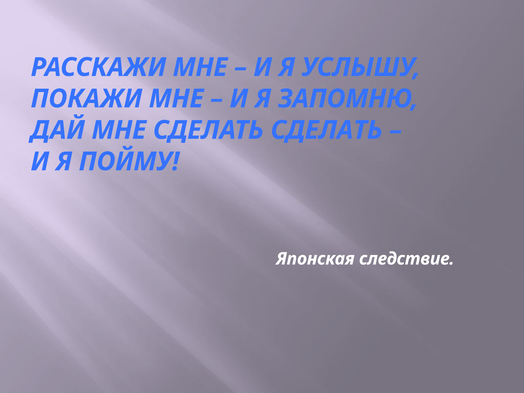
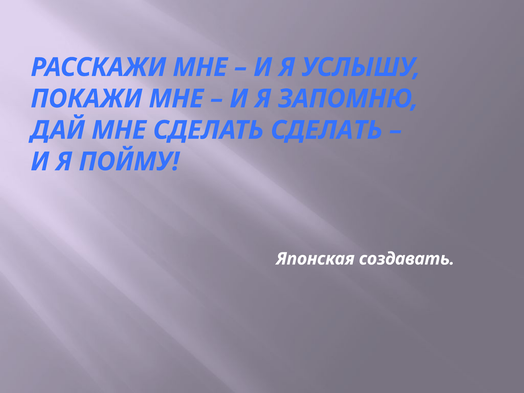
следствие: следствие -> создавать (407, 259)
